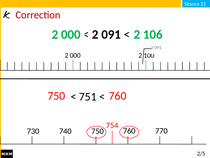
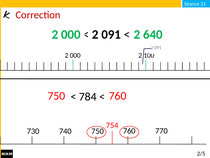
106: 106 -> 640 (153, 34)
751: 751 -> 784 (88, 96)
